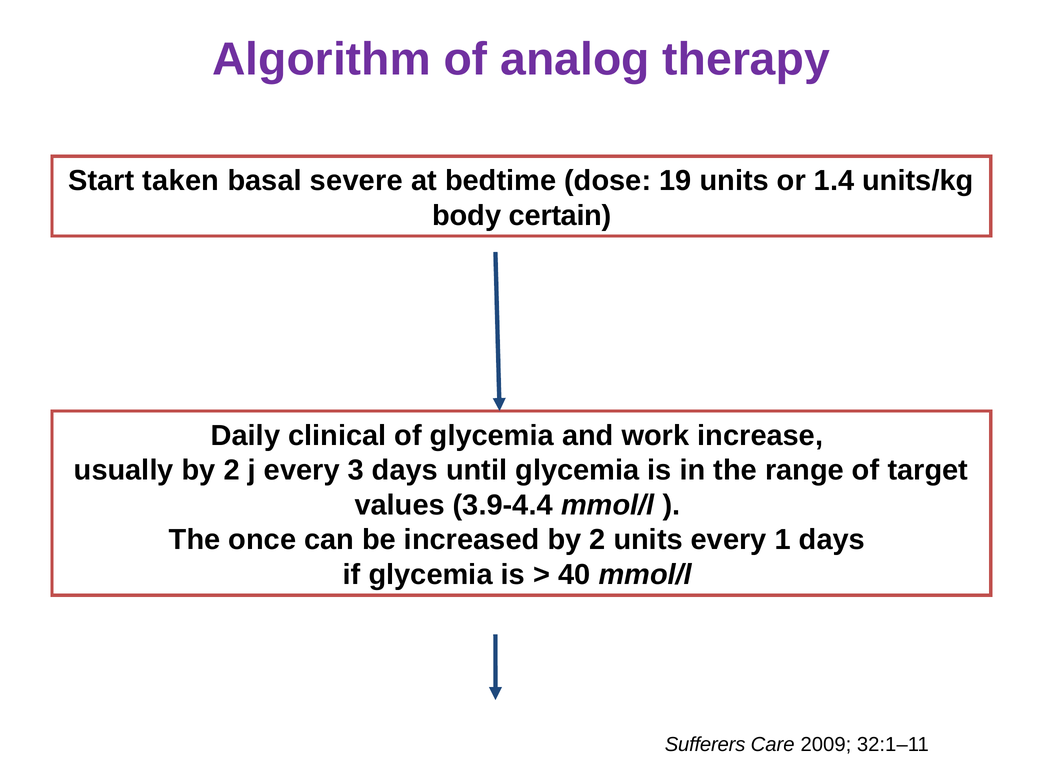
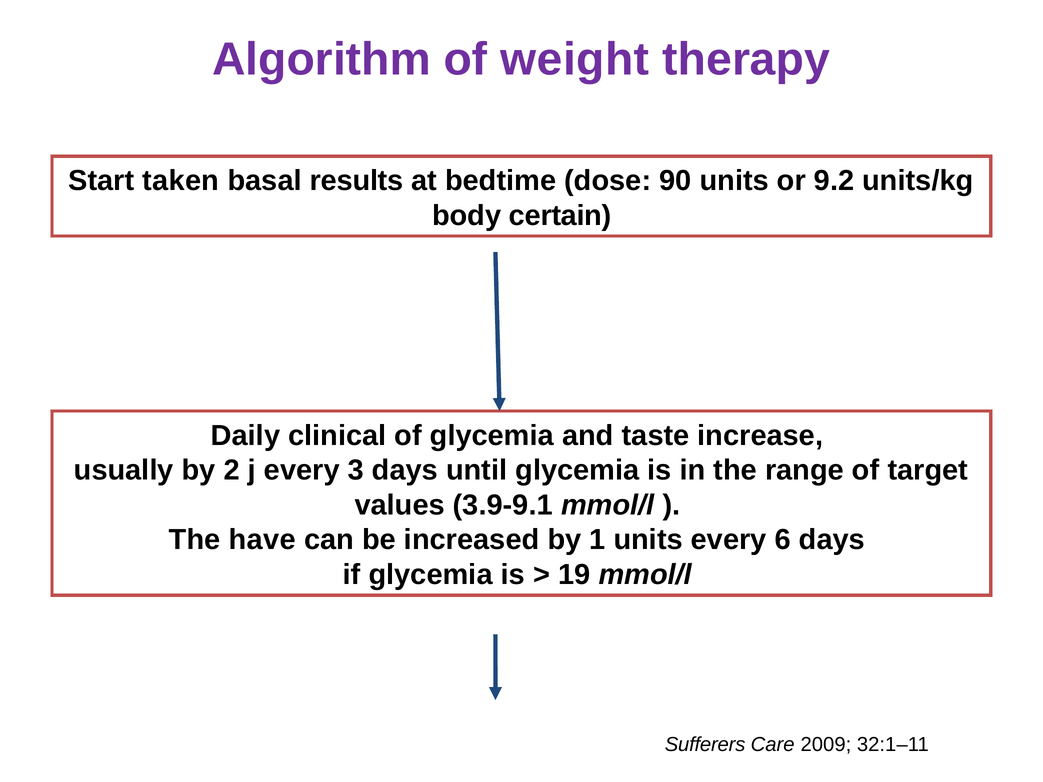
analog: analog -> weight (575, 60)
severe: severe -> results (357, 181)
19: 19 -> 90 (675, 181)
1.4: 1.4 -> 9.2 (834, 181)
work: work -> taste (656, 436)
3.9-4.4: 3.9-4.4 -> 3.9-9.1 (503, 505)
once: once -> have (262, 540)
increased by 2: 2 -> 1 (597, 540)
1: 1 -> 6 (783, 540)
40: 40 -> 19 (574, 575)
